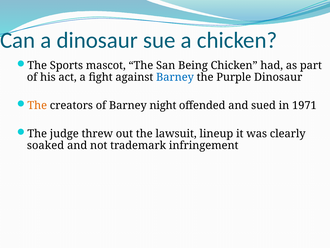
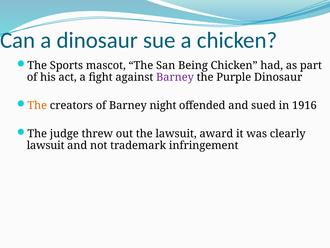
Barney colour: blue -> purple (175, 77)
1971: 1971 -> 1916 (304, 105)
lineup: lineup -> award (216, 133)
soaked: soaked -> lawsuit (46, 145)
